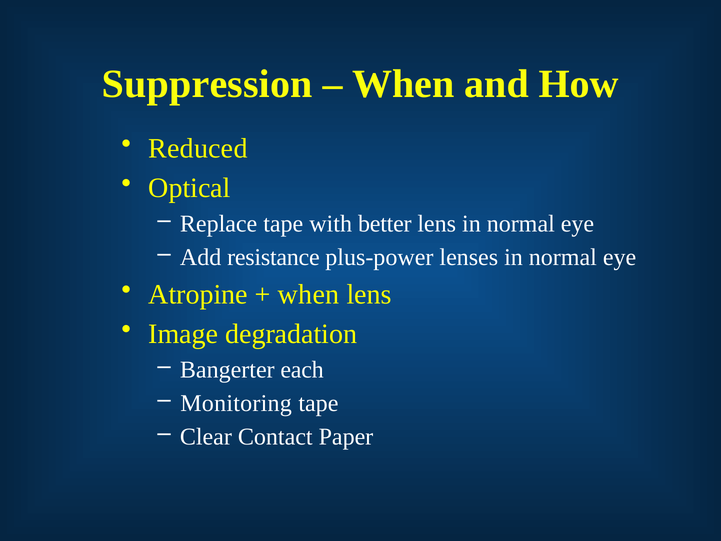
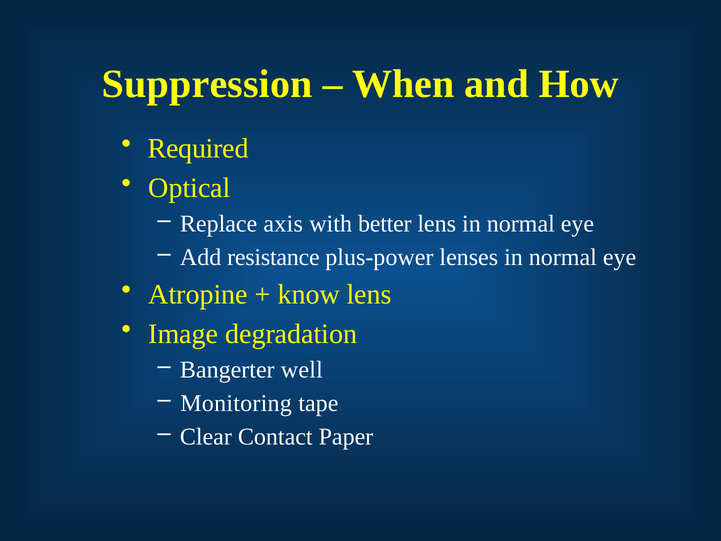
Reduced: Reduced -> Required (198, 149)
Replace tape: tape -> axis (283, 224)
when: when -> know (309, 294)
each: each -> well (302, 369)
